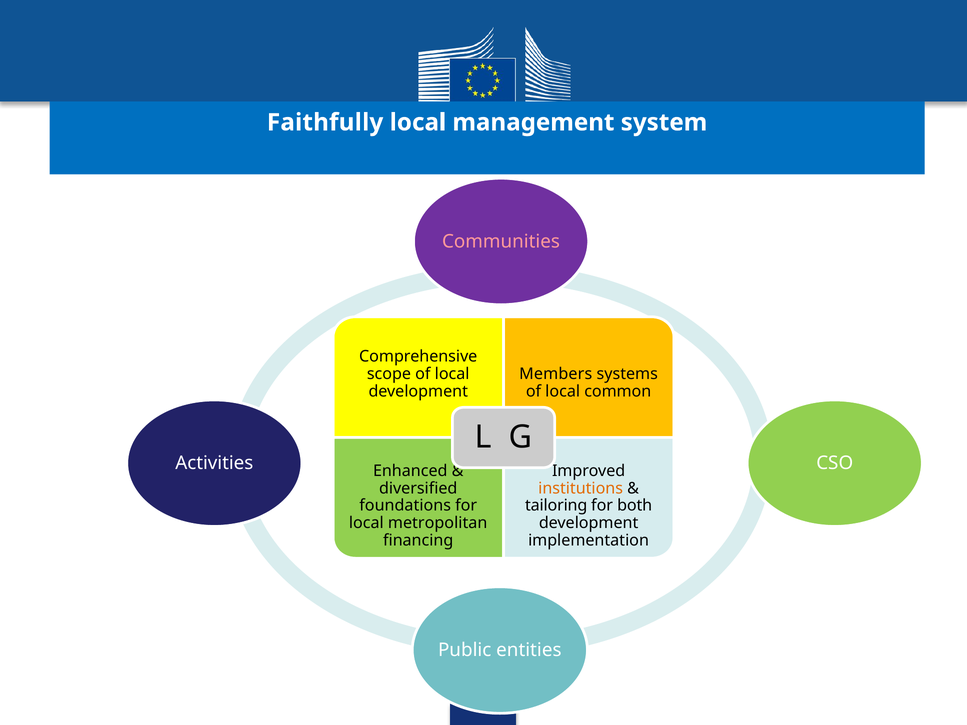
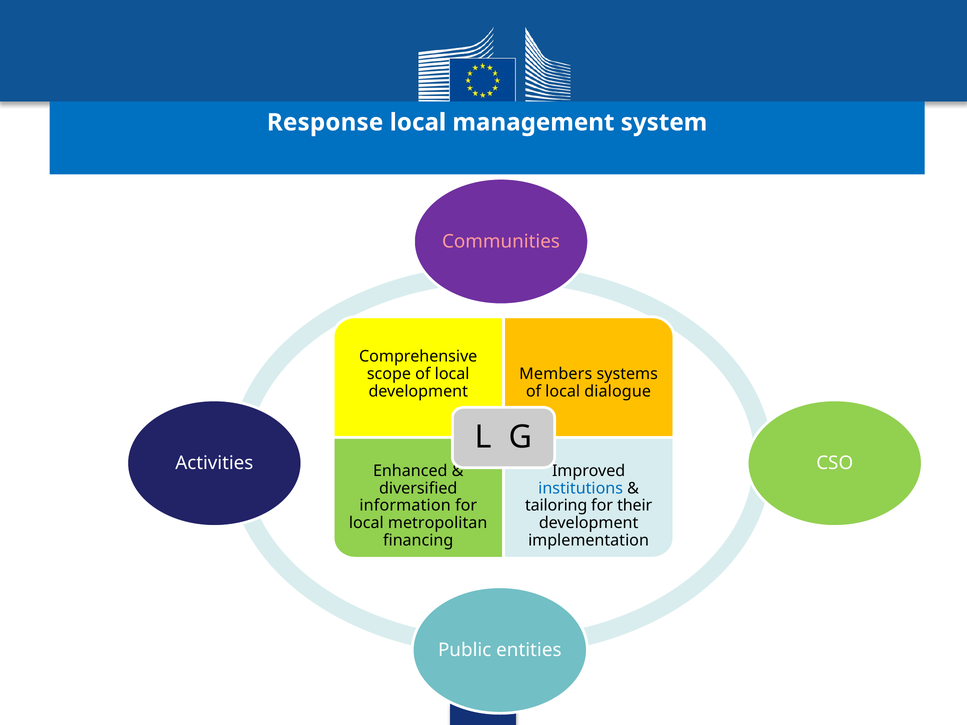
Faithfully: Faithfully -> Response (325, 122)
common: common -> dialogue (618, 391)
institutions colour: orange -> blue (581, 488)
foundations: foundations -> information (405, 506)
both: both -> their (635, 506)
